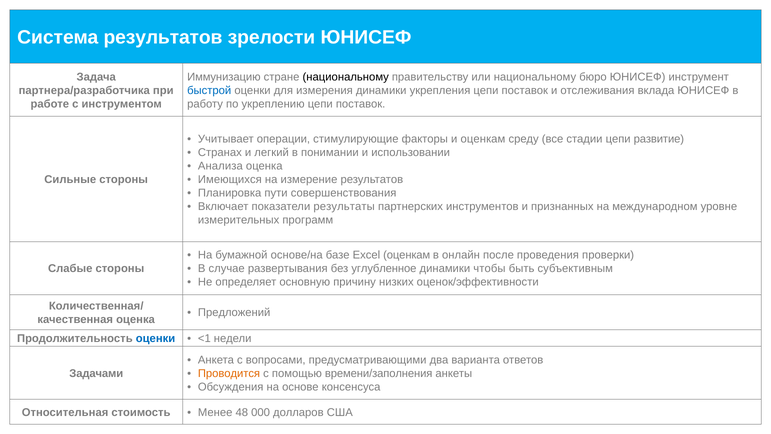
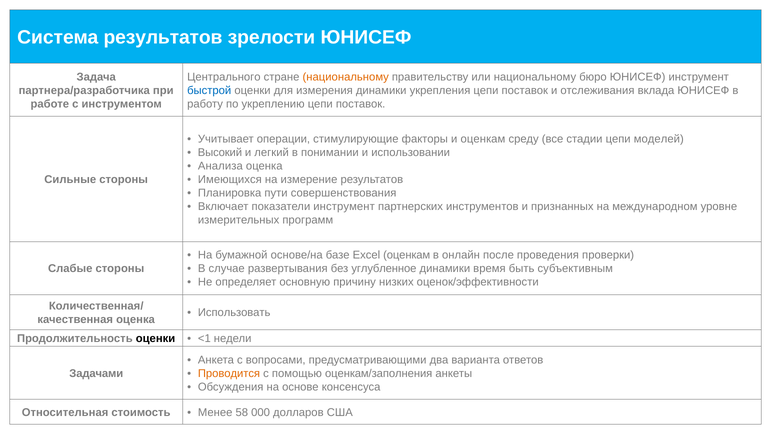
Иммунизацию: Иммунизацию -> Центрального (224, 77)
национальному colour: black -> orange (346, 77)
развитие: развитие -> моделей (659, 139)
Странах: Странах -> Высокий (220, 152)
показатели результаты: результаты -> инструмент (344, 206)
чтобы: чтобы -> время (489, 269)
Предложений: Предложений -> Использовать (234, 312)
оценки colour: blue -> black (156, 338)
времени/заполнения: времени/заполнения -> оценкам/заполнения (379, 373)
48: 48 -> 58 (242, 412)
